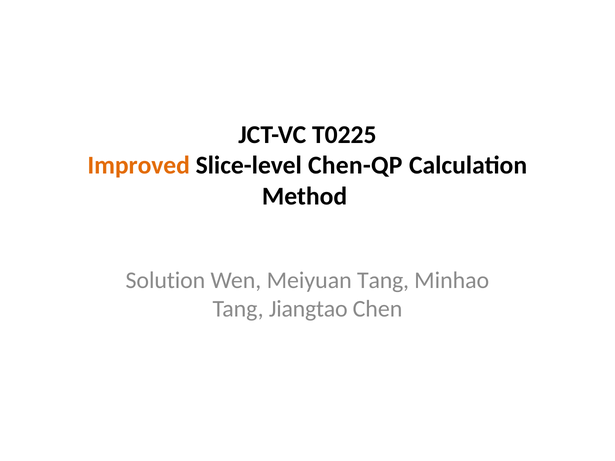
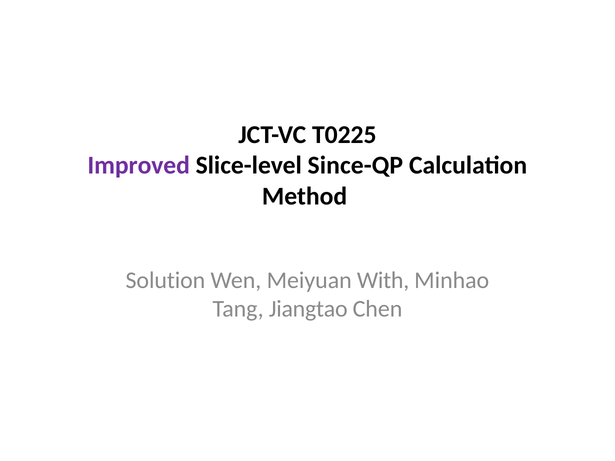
Improved colour: orange -> purple (139, 165)
Chen-QP: Chen-QP -> Since-QP (355, 165)
Meiyuan Tang: Tang -> With (383, 280)
